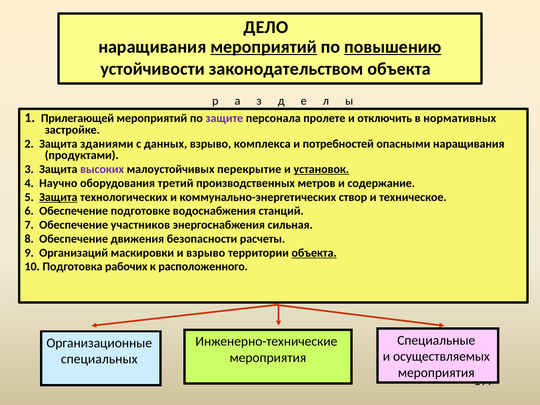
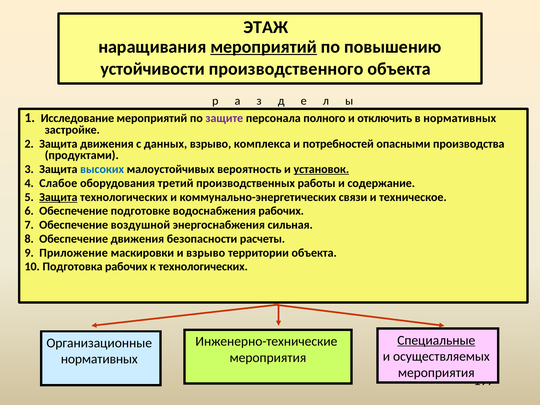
ДЕЛО: ДЕЛО -> ЭТАЖ (266, 27)
повышению underline: present -> none (393, 47)
законодательством: законодательством -> производственного (286, 69)
Прилегающей: Прилегающей -> Исследование (77, 118)
пролете: пролете -> полного (324, 118)
Защита зданиями: зданиями -> движения (107, 144)
опасными наращивания: наращивания -> производства (469, 144)
высоких colour: purple -> blue (102, 169)
перекрытие: перекрытие -> вероятность (249, 169)
Научно: Научно -> Слабое (58, 183)
метров: метров -> работы (317, 183)
створ: створ -> связи (353, 197)
водоснабжения станций: станций -> рабочих (281, 211)
участников: участников -> воздушной (140, 225)
Организаций: Организаций -> Приложение (74, 253)
объекта underline: present -> none (314, 253)
к расположенного: расположенного -> технологических (203, 267)
Специальные underline: none -> present (436, 340)
специальных: специальных -> нормативных (99, 359)
